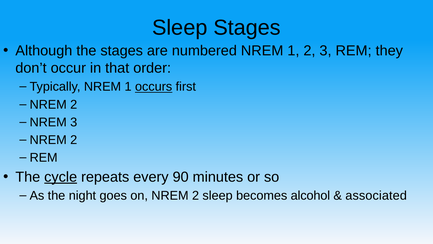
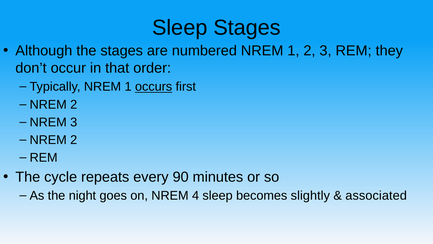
cycle underline: present -> none (61, 177)
on NREM 2: 2 -> 4 (196, 195)
alcohol: alcohol -> slightly (310, 195)
